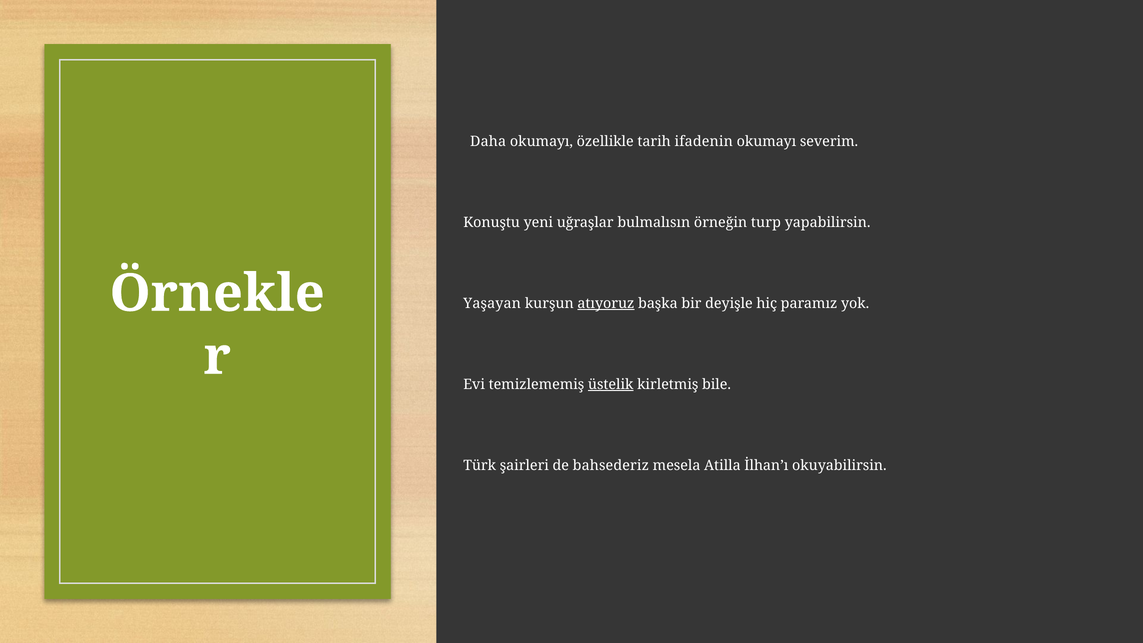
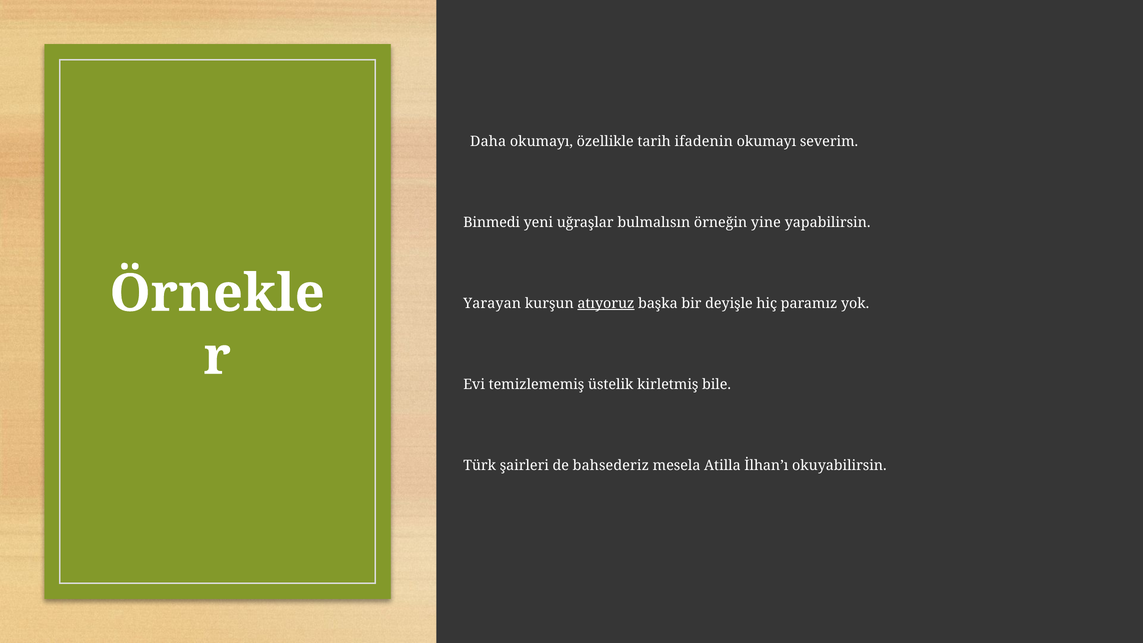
Konuştu: Konuştu -> Binmedi (492, 222)
turp: turp -> yine (766, 222)
Yaşayan: Yaşayan -> Yarayan (492, 303)
üstelik underline: present -> none (611, 384)
